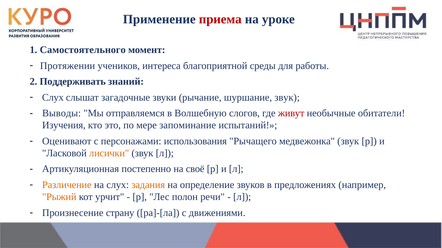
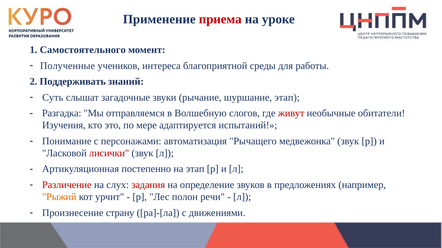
Протяжении: Протяжении -> Полученные (68, 66)
Слух: Слух -> Суть (53, 98)
шуршание звук: звук -> этап (287, 98)
Выводы: Выводы -> Разгадка (62, 113)
запоминание: запоминание -> адаптируется (188, 126)
Оценивают: Оценивают -> Понимание (67, 141)
использования: использования -> автоматизация (195, 141)
лисички colour: orange -> red (109, 154)
на своё: своё -> этап (195, 169)
Различение colour: orange -> red (67, 185)
задания colour: orange -> red (148, 185)
